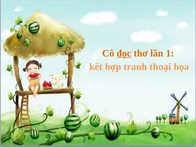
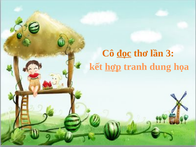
1: 1 -> 3 (170, 53)
hợp underline: none -> present (113, 67)
thoại: thoại -> dung (160, 67)
